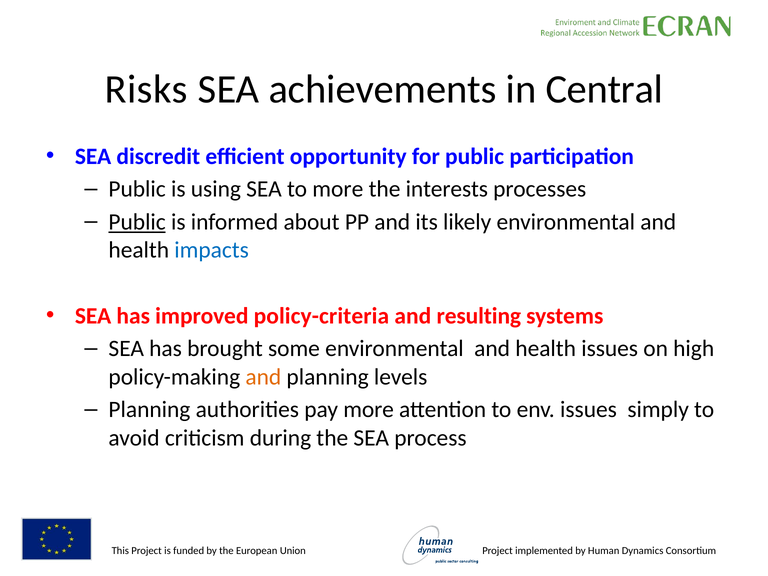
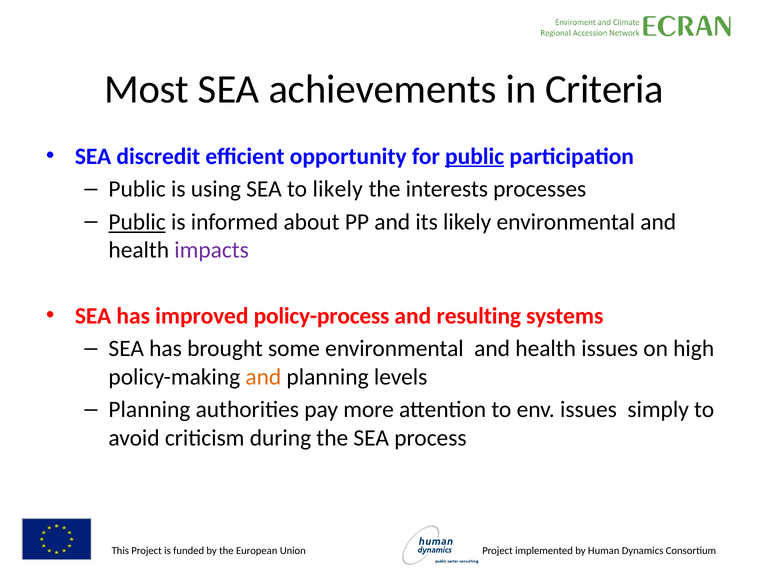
Risks: Risks -> Most (147, 89)
Central: Central -> Criteria (604, 89)
public underline: none -> present (475, 156)
to more: more -> likely (338, 189)
impacts colour: blue -> purple (212, 250)
policy-criteria: policy-criteria -> policy-process (322, 316)
